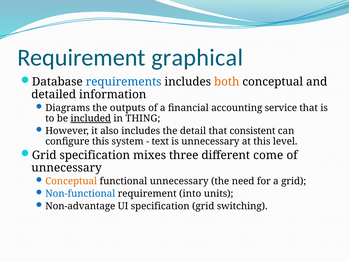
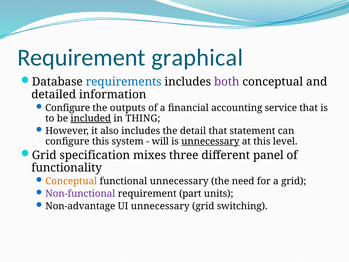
both colour: orange -> purple (227, 82)
Diagrams: Diagrams -> Configure (68, 108)
consistent: consistent -> statement (252, 131)
text: text -> will (160, 141)
unnecessary underline: none -> present (210, 141)
come: come -> panel (268, 155)
unnecessary: unnecessary -> functionality (67, 168)
Non-functional colour: blue -> purple (80, 194)
into: into -> part (190, 194)
UI specification: specification -> unnecessary (160, 206)
